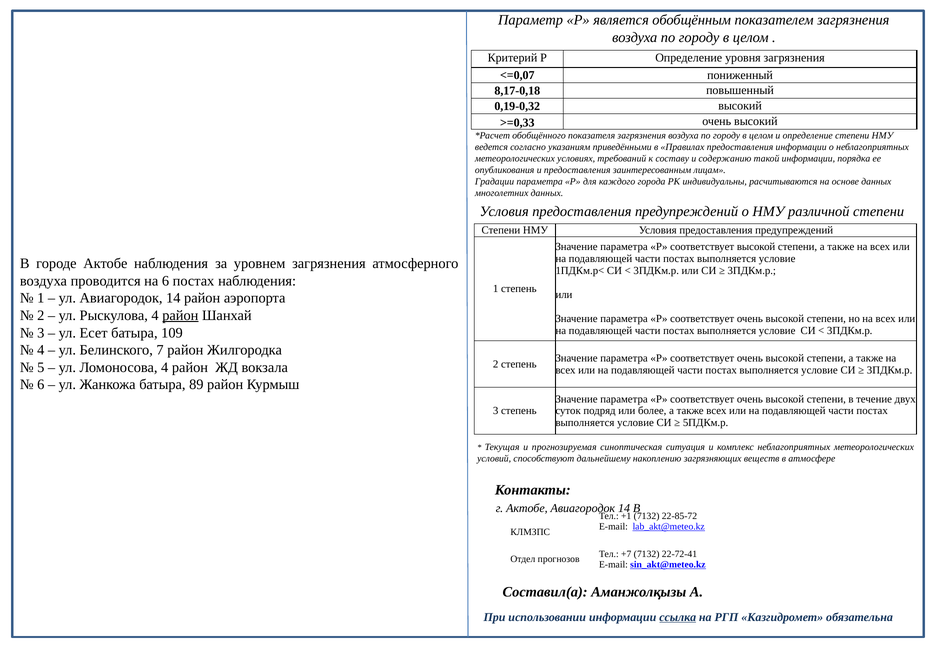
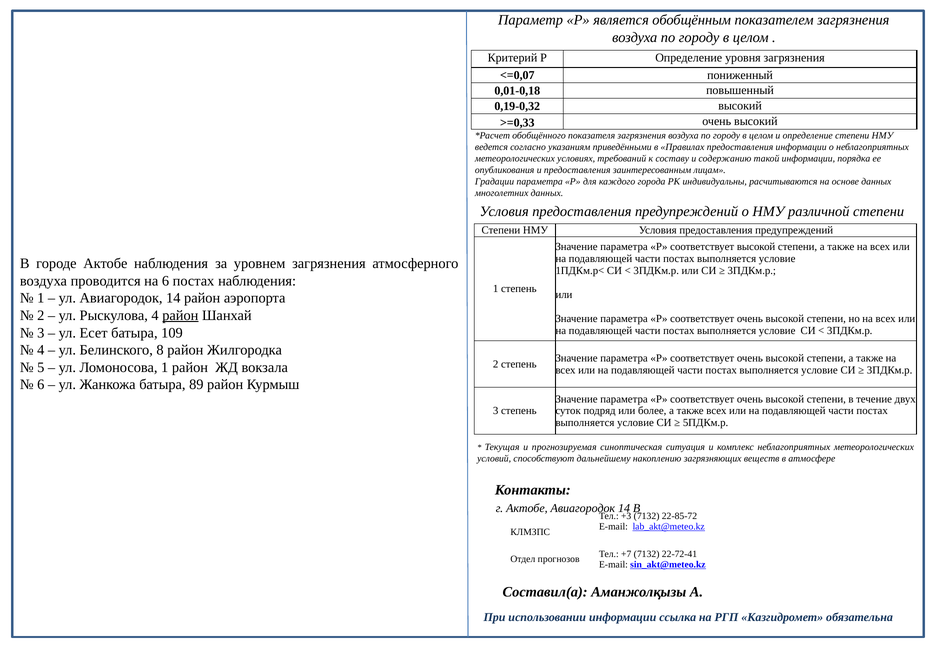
8,17-0,18: 8,17-0,18 -> 0,01-0,18 (517, 91)
7: 7 -> 8 (160, 350)
Ломоносова 4: 4 -> 1 (165, 367)
+1: +1 -> +3 (626, 516)
ссылка underline: present -> none (678, 617)
